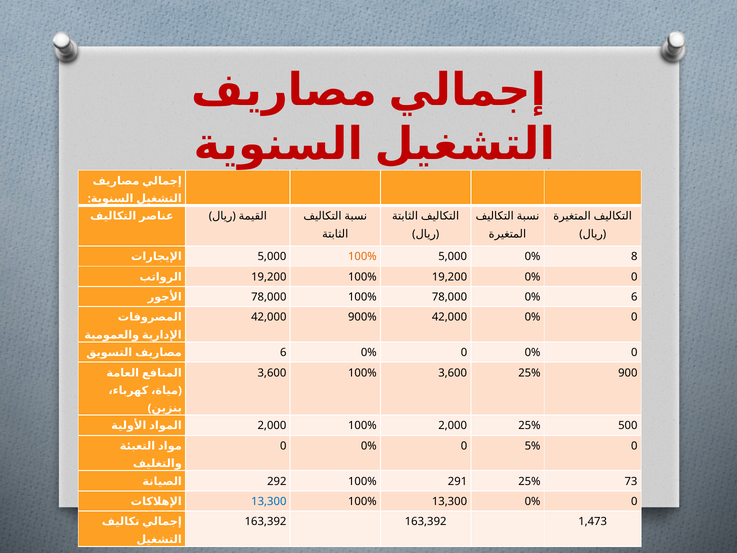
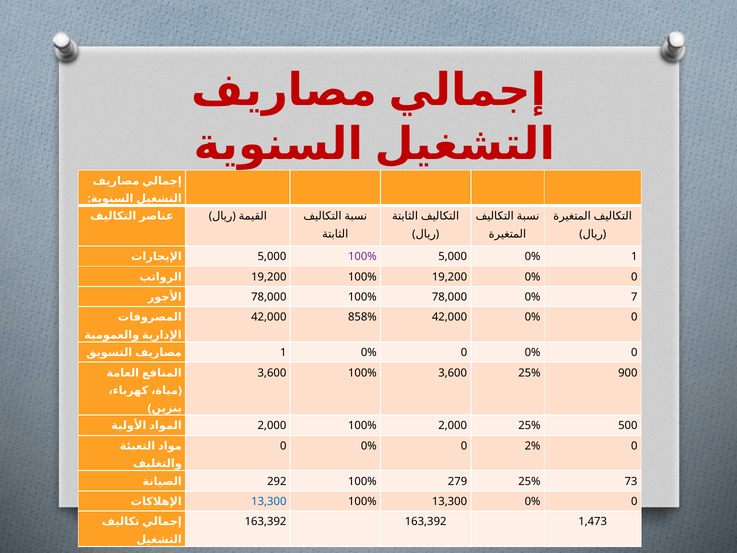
100% colour: orange -> purple (362, 257)
0% 8: 8 -> 1 (634, 257)
0% 6: 6 -> 7 (634, 297)
900%: 900% -> 858% (362, 317)
6: 6 -> 1 (283, 352)
5%: 5% -> 2% (533, 446)
291: 291 -> 279 (458, 481)
